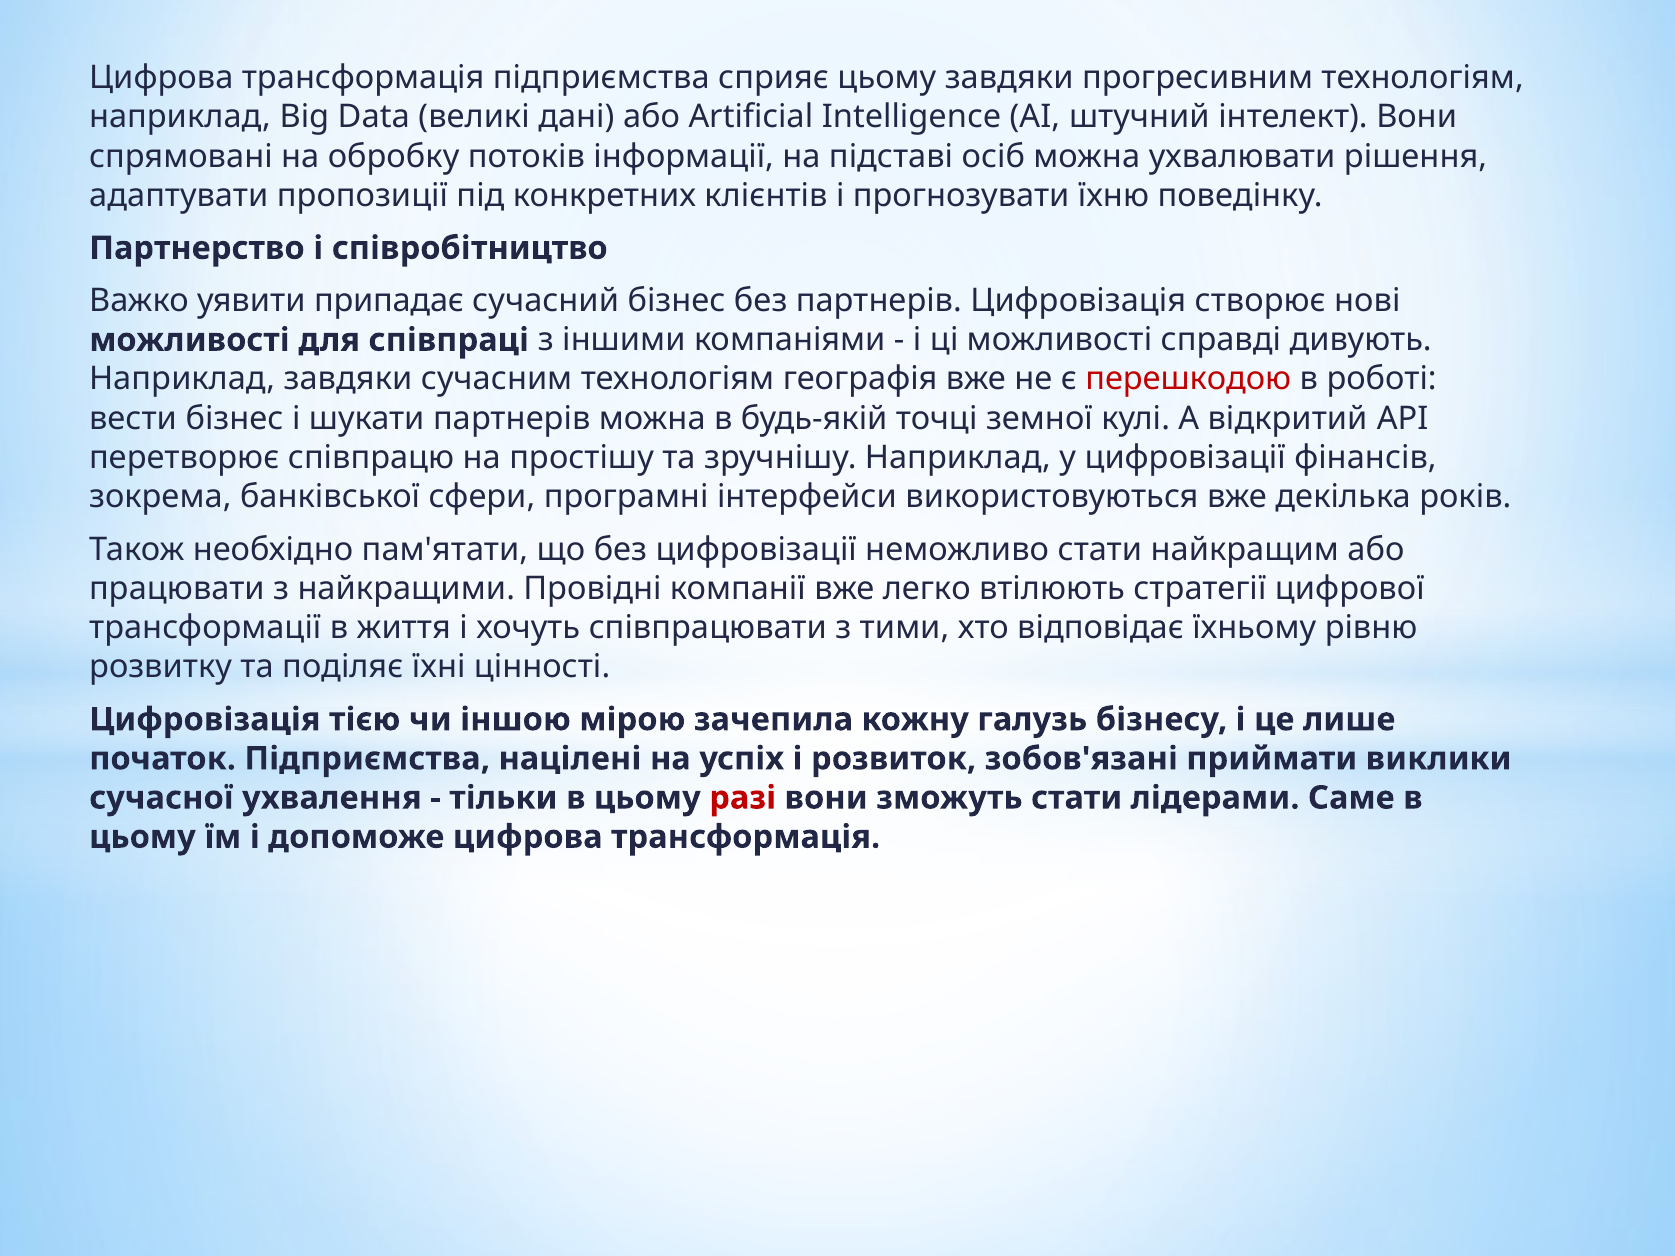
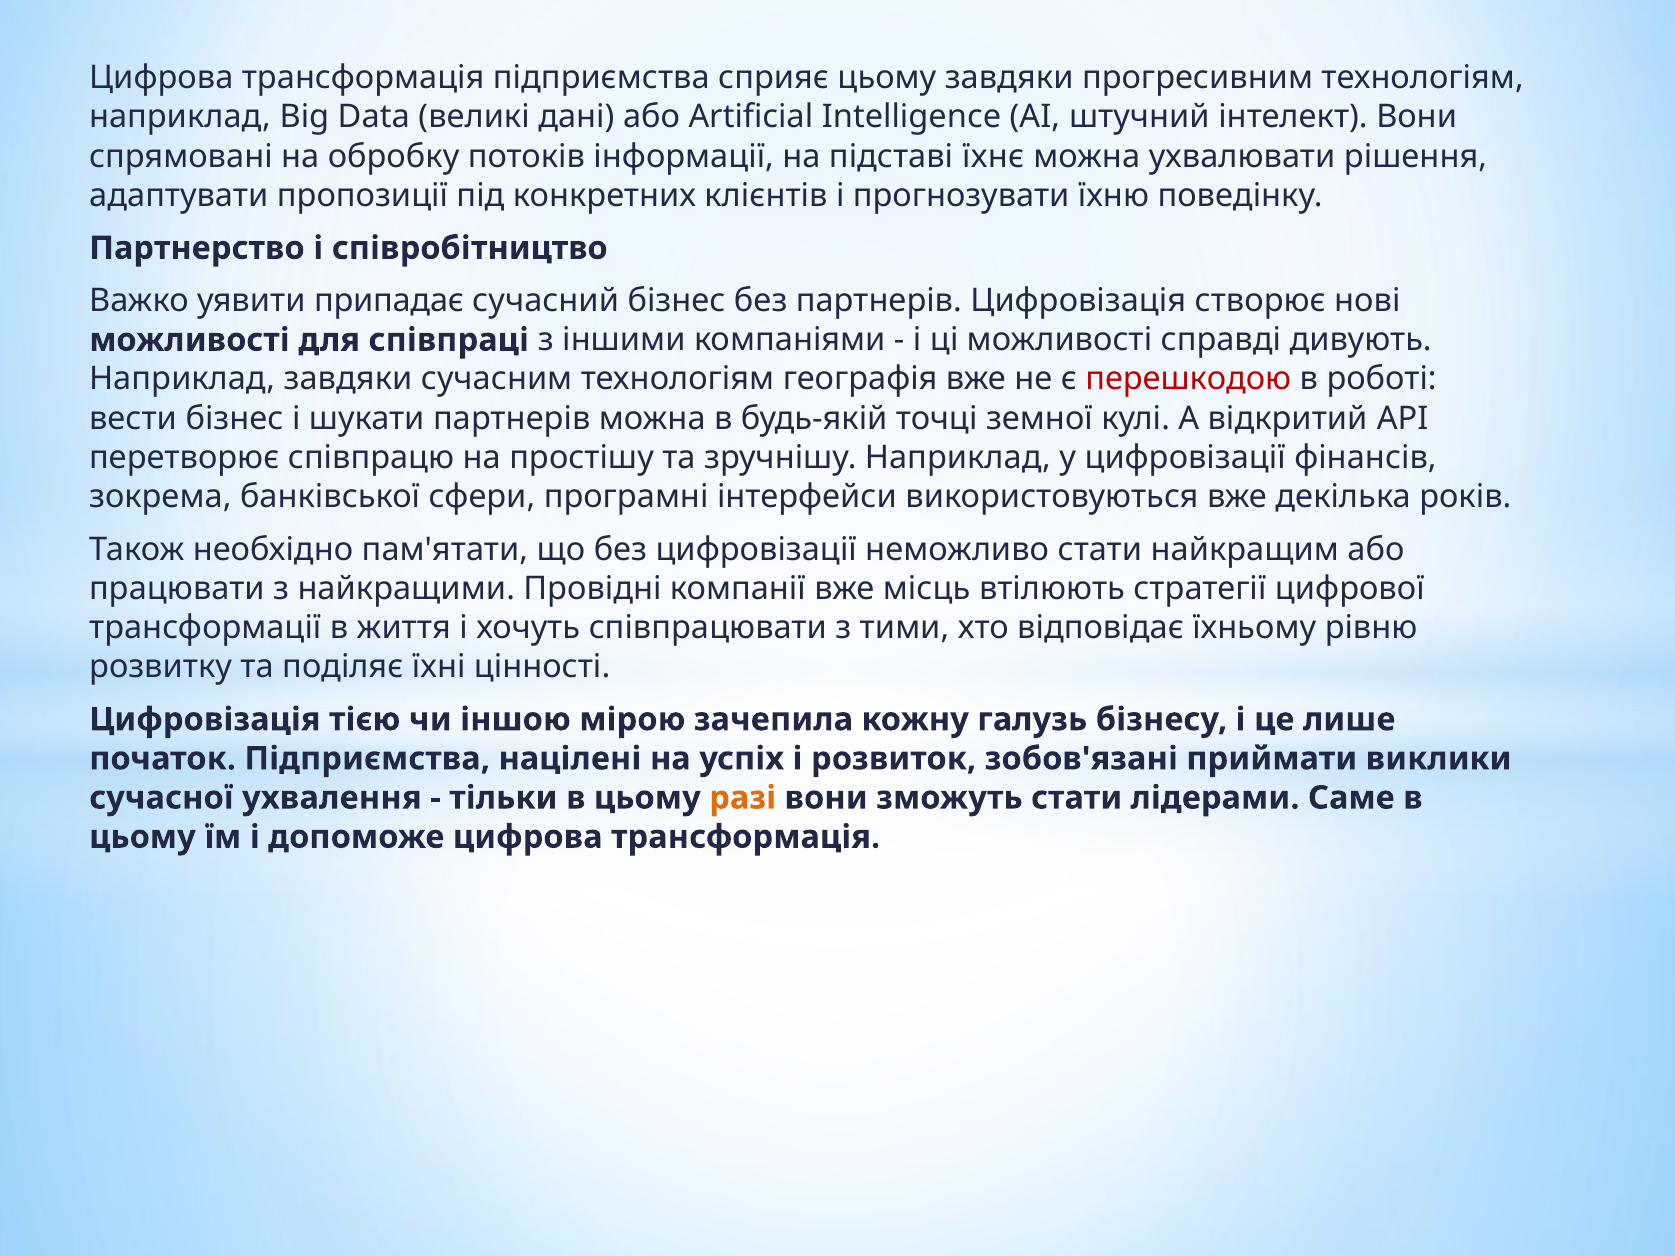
осіб: осіб -> їхнє (993, 156)
легко: легко -> місць (927, 589)
разі colour: red -> orange (743, 798)
